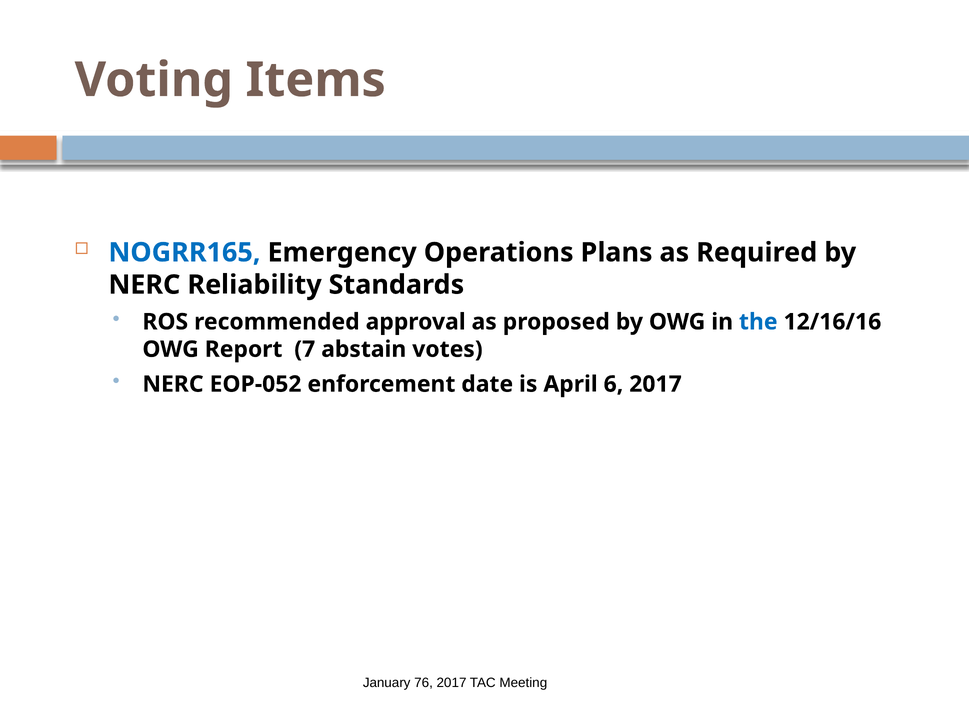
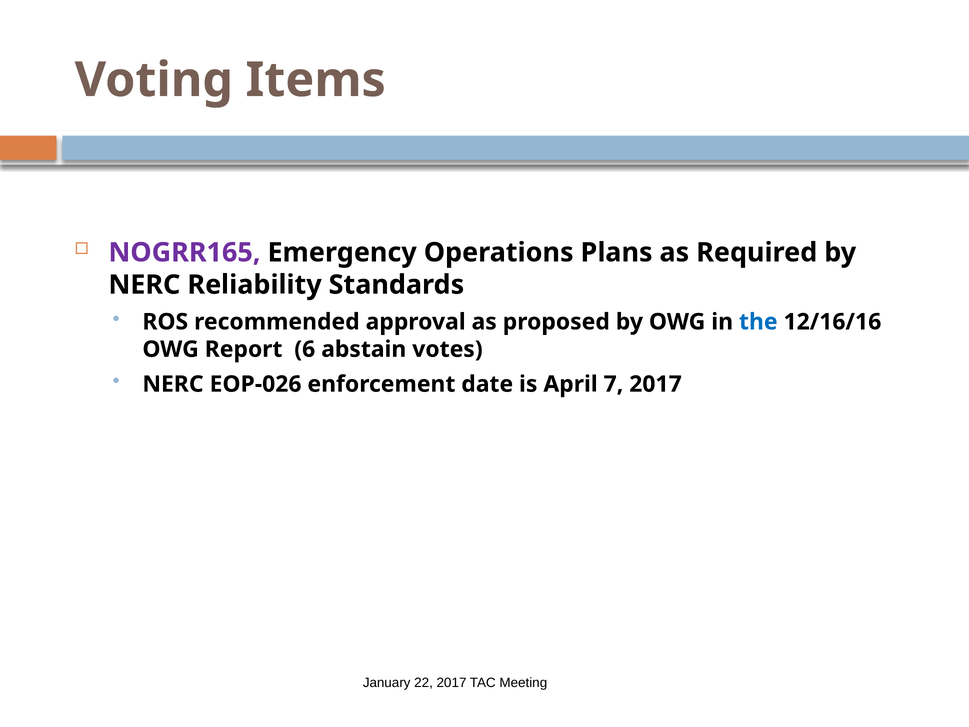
NOGRR165 colour: blue -> purple (184, 252)
7: 7 -> 6 (305, 349)
EOP-052: EOP-052 -> EOP-026 (256, 384)
6: 6 -> 7 (613, 384)
76: 76 -> 22 (424, 682)
